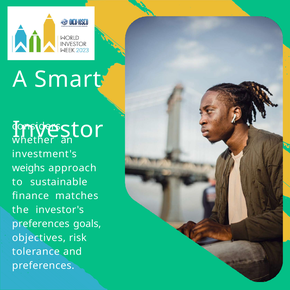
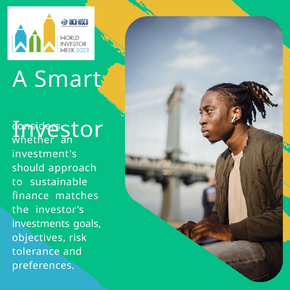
weighs: weighs -> should (28, 168)
preferences: preferences -> investments (41, 224)
